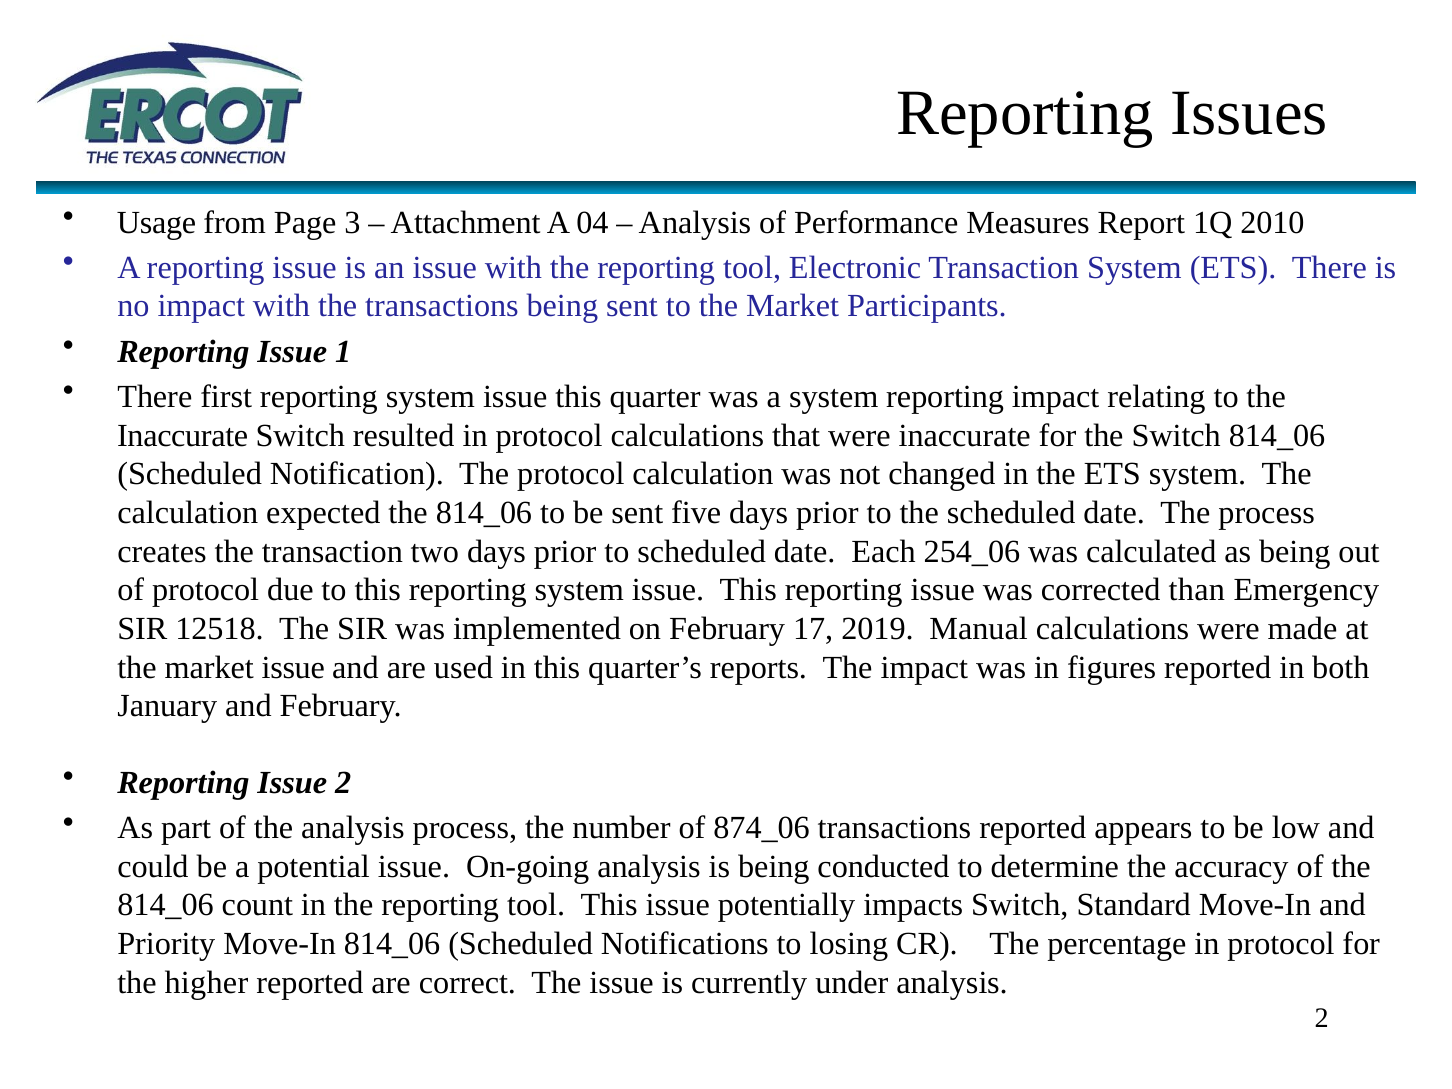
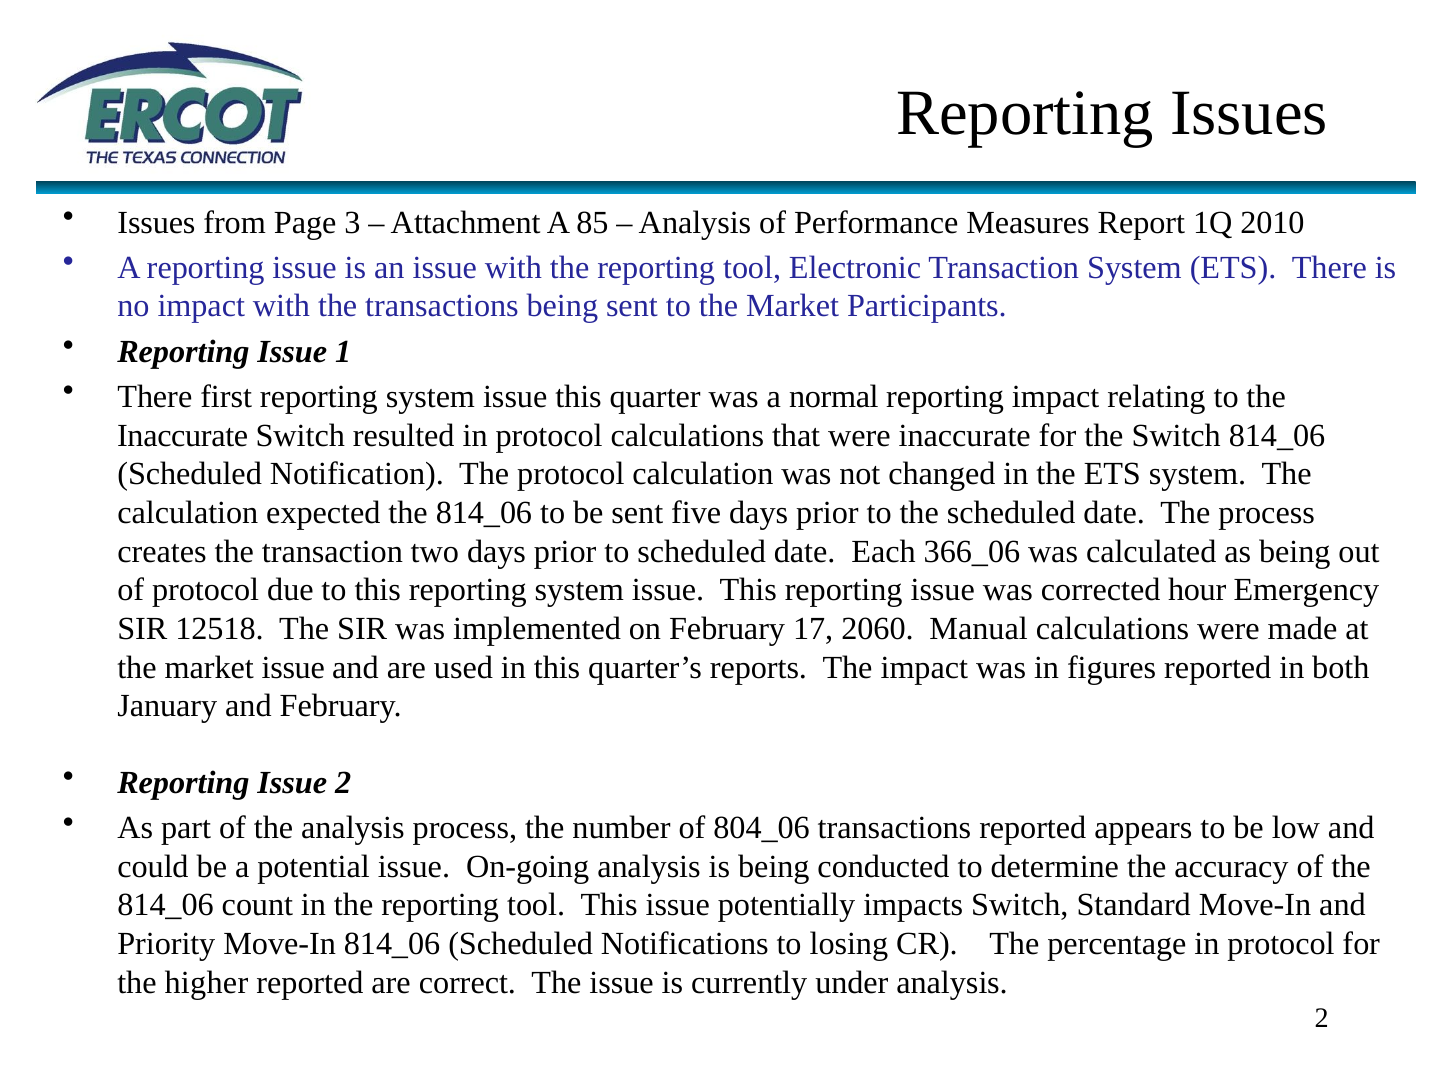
Usage: Usage -> Issues (156, 222)
04: 04 -> 85 (592, 222)
a system: system -> normal (834, 397)
254_06: 254_06 -> 366_06 (972, 551)
than: than -> hour (1197, 590)
2019: 2019 -> 2060 (877, 629)
874_06: 874_06 -> 804_06 (762, 828)
